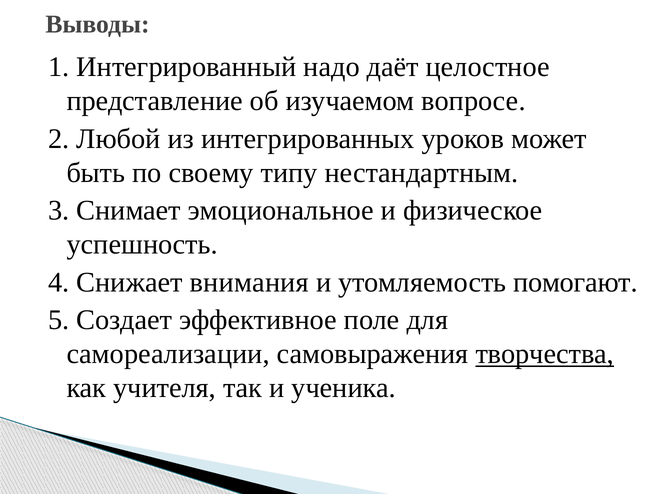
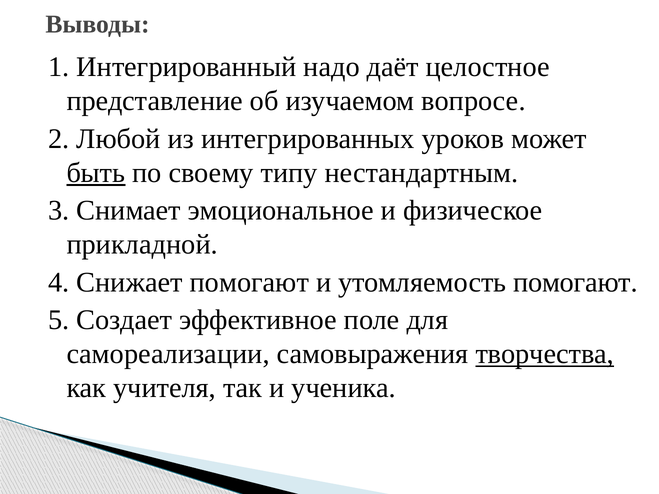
быть underline: none -> present (96, 173)
успешность: успешность -> прикладной (142, 245)
Снижает внимания: внимания -> помогают (249, 282)
